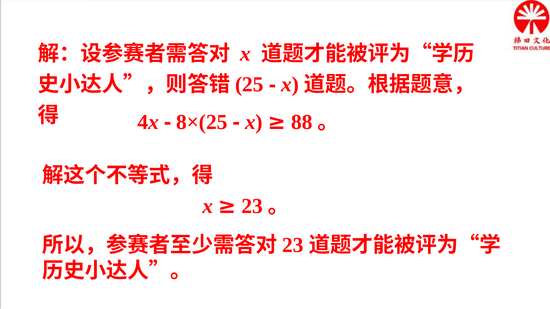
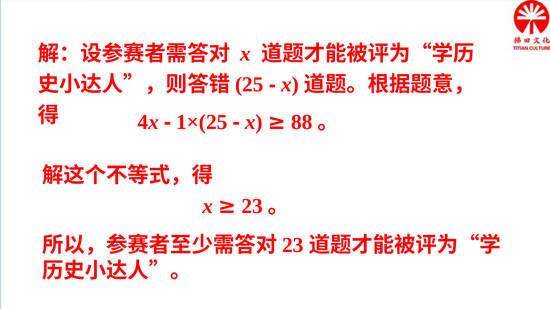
8×(25: 8×(25 -> 1×(25 (202, 122)
